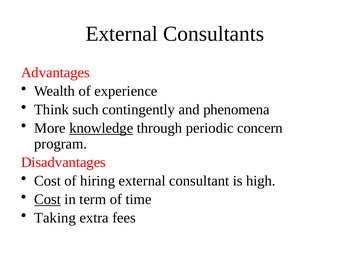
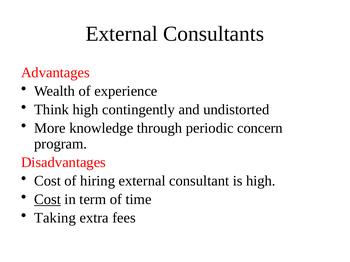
Think such: such -> high (86, 110)
phenomena: phenomena -> undistorted (236, 110)
knowledge underline: present -> none (101, 128)
